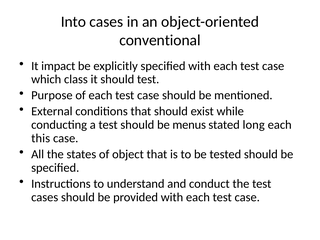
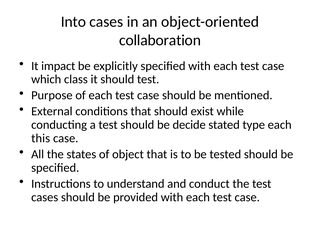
conventional: conventional -> collaboration (160, 40)
menus: menus -> decide (189, 125)
long: long -> type (254, 125)
